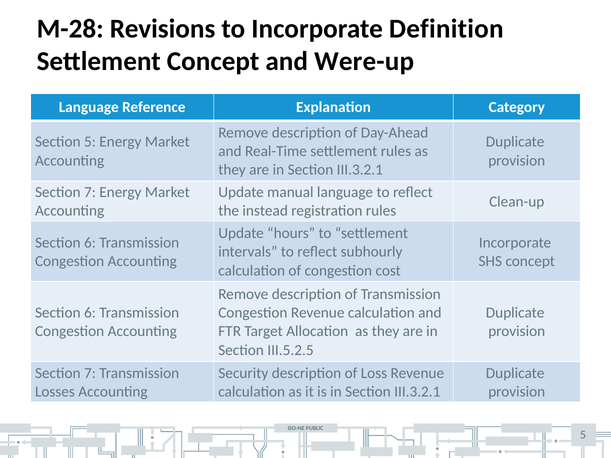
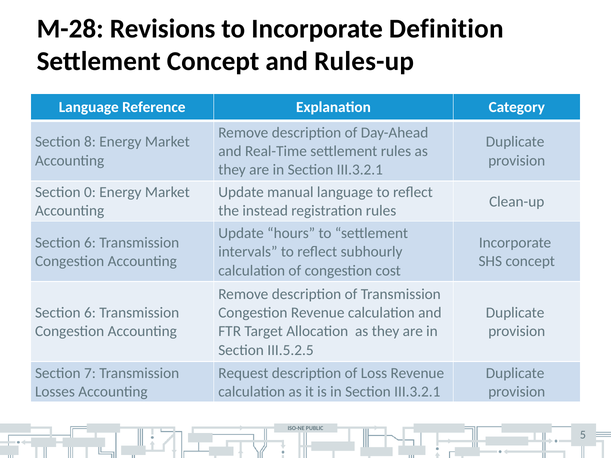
Were-up: Were-up -> Rules-up (364, 61)
Section 5: 5 -> 8 (90, 142)
7: 7 -> 0 (90, 192)
Security: Security -> Request (243, 373)
